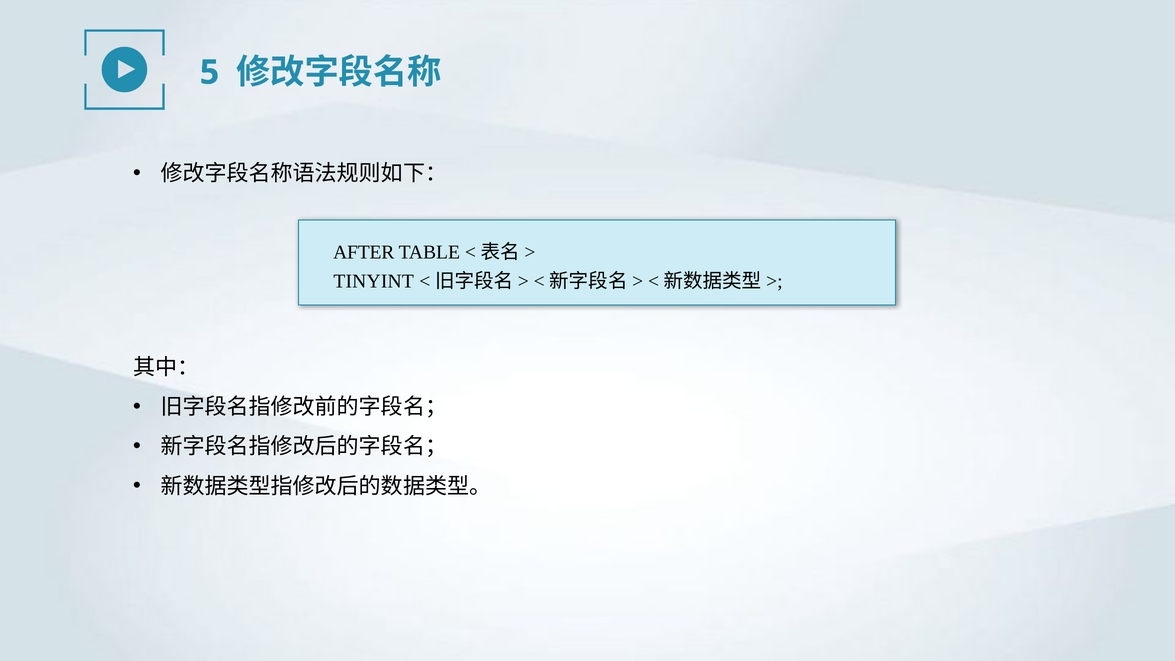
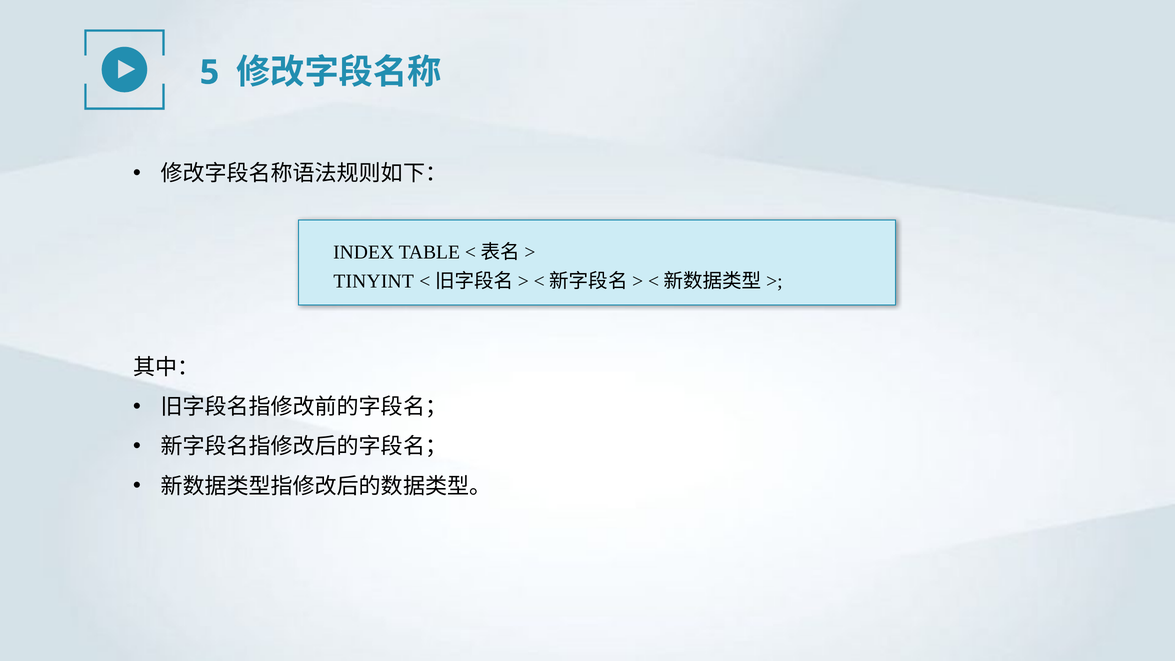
AFTER: AFTER -> INDEX (364, 252)
